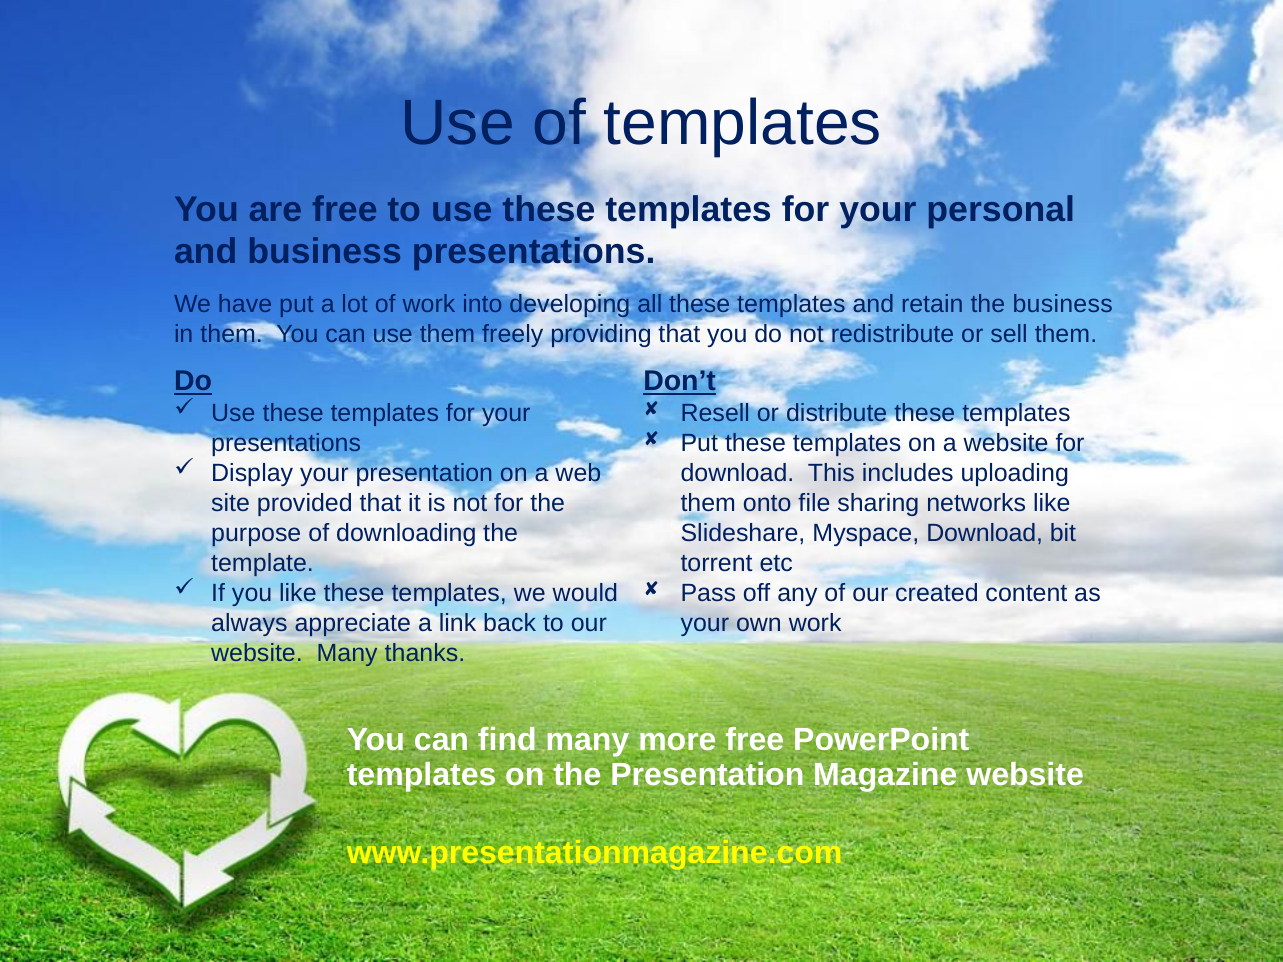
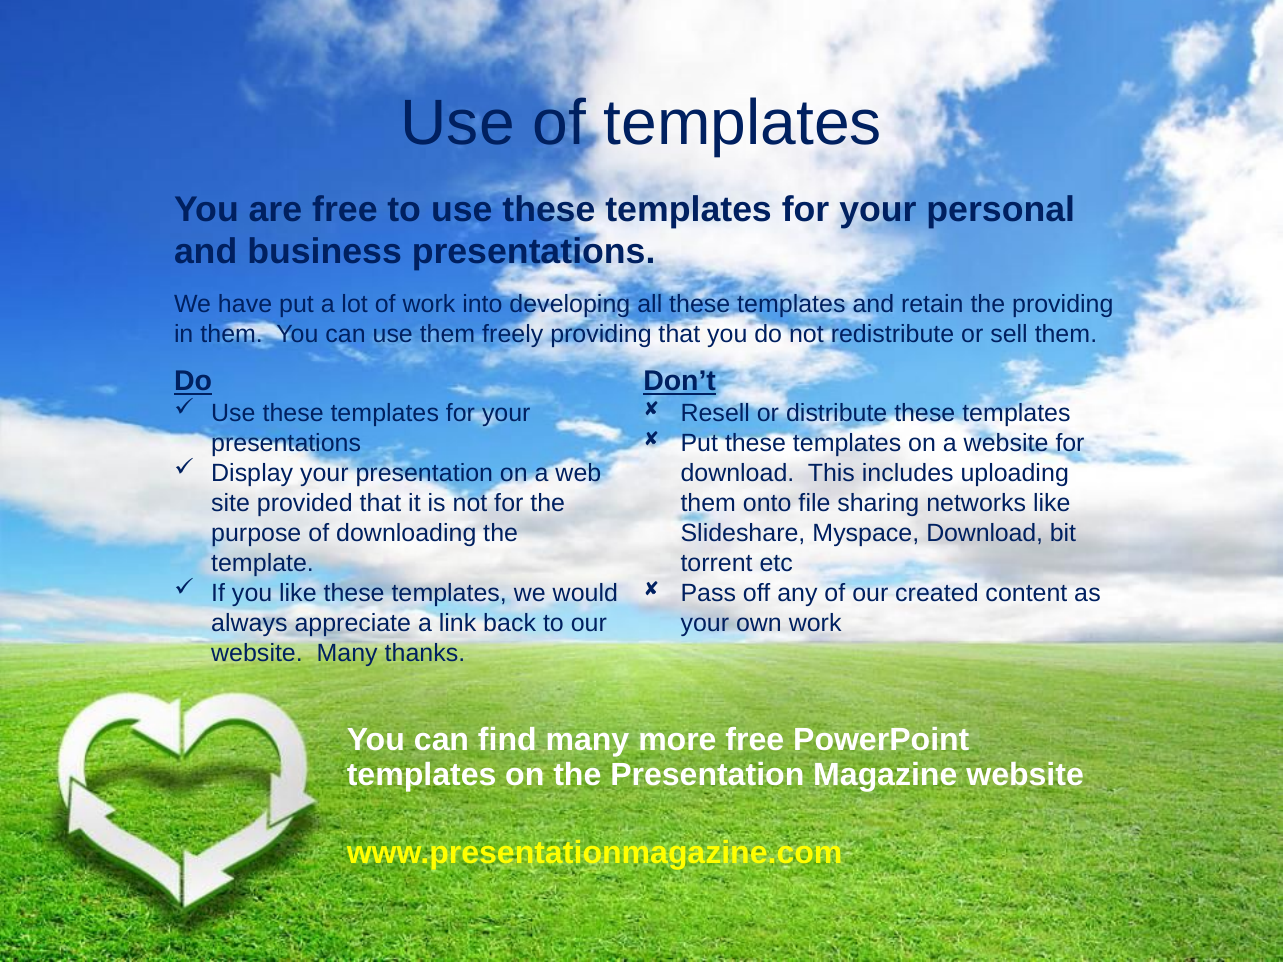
the business: business -> providing (1063, 305)
